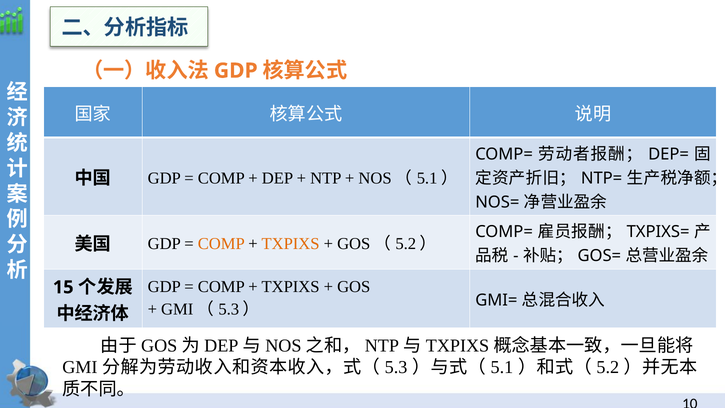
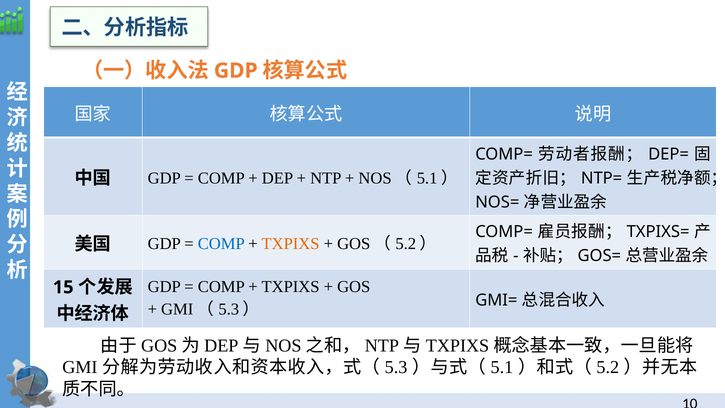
COMP colour: orange -> blue (221, 244)
